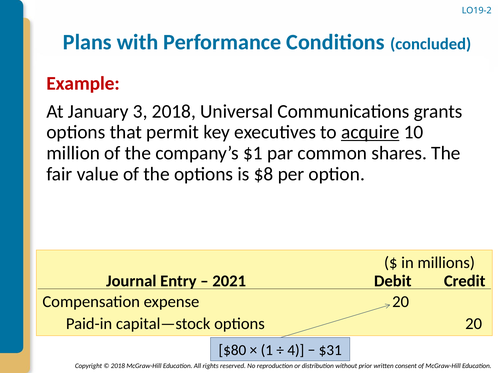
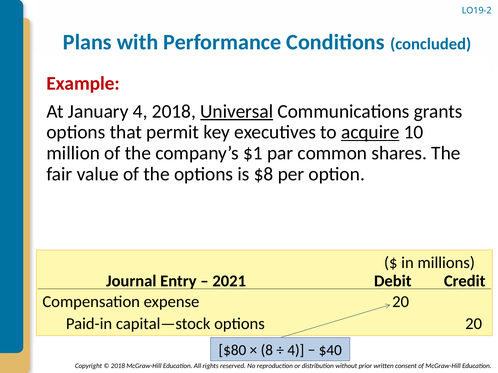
January 3: 3 -> 4 (140, 111)
Universal underline: none -> present (237, 111)
1: 1 -> 8 (267, 351)
$31: $31 -> $40 (330, 351)
